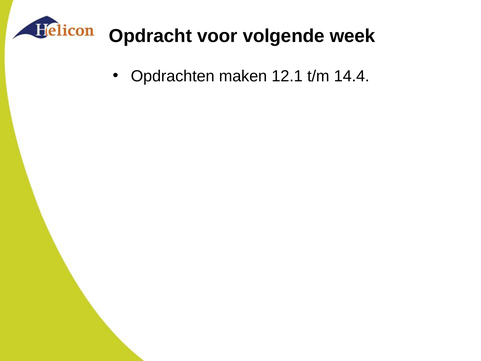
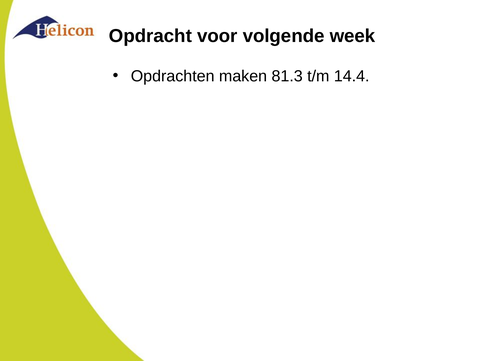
12.1: 12.1 -> 81.3 (287, 76)
